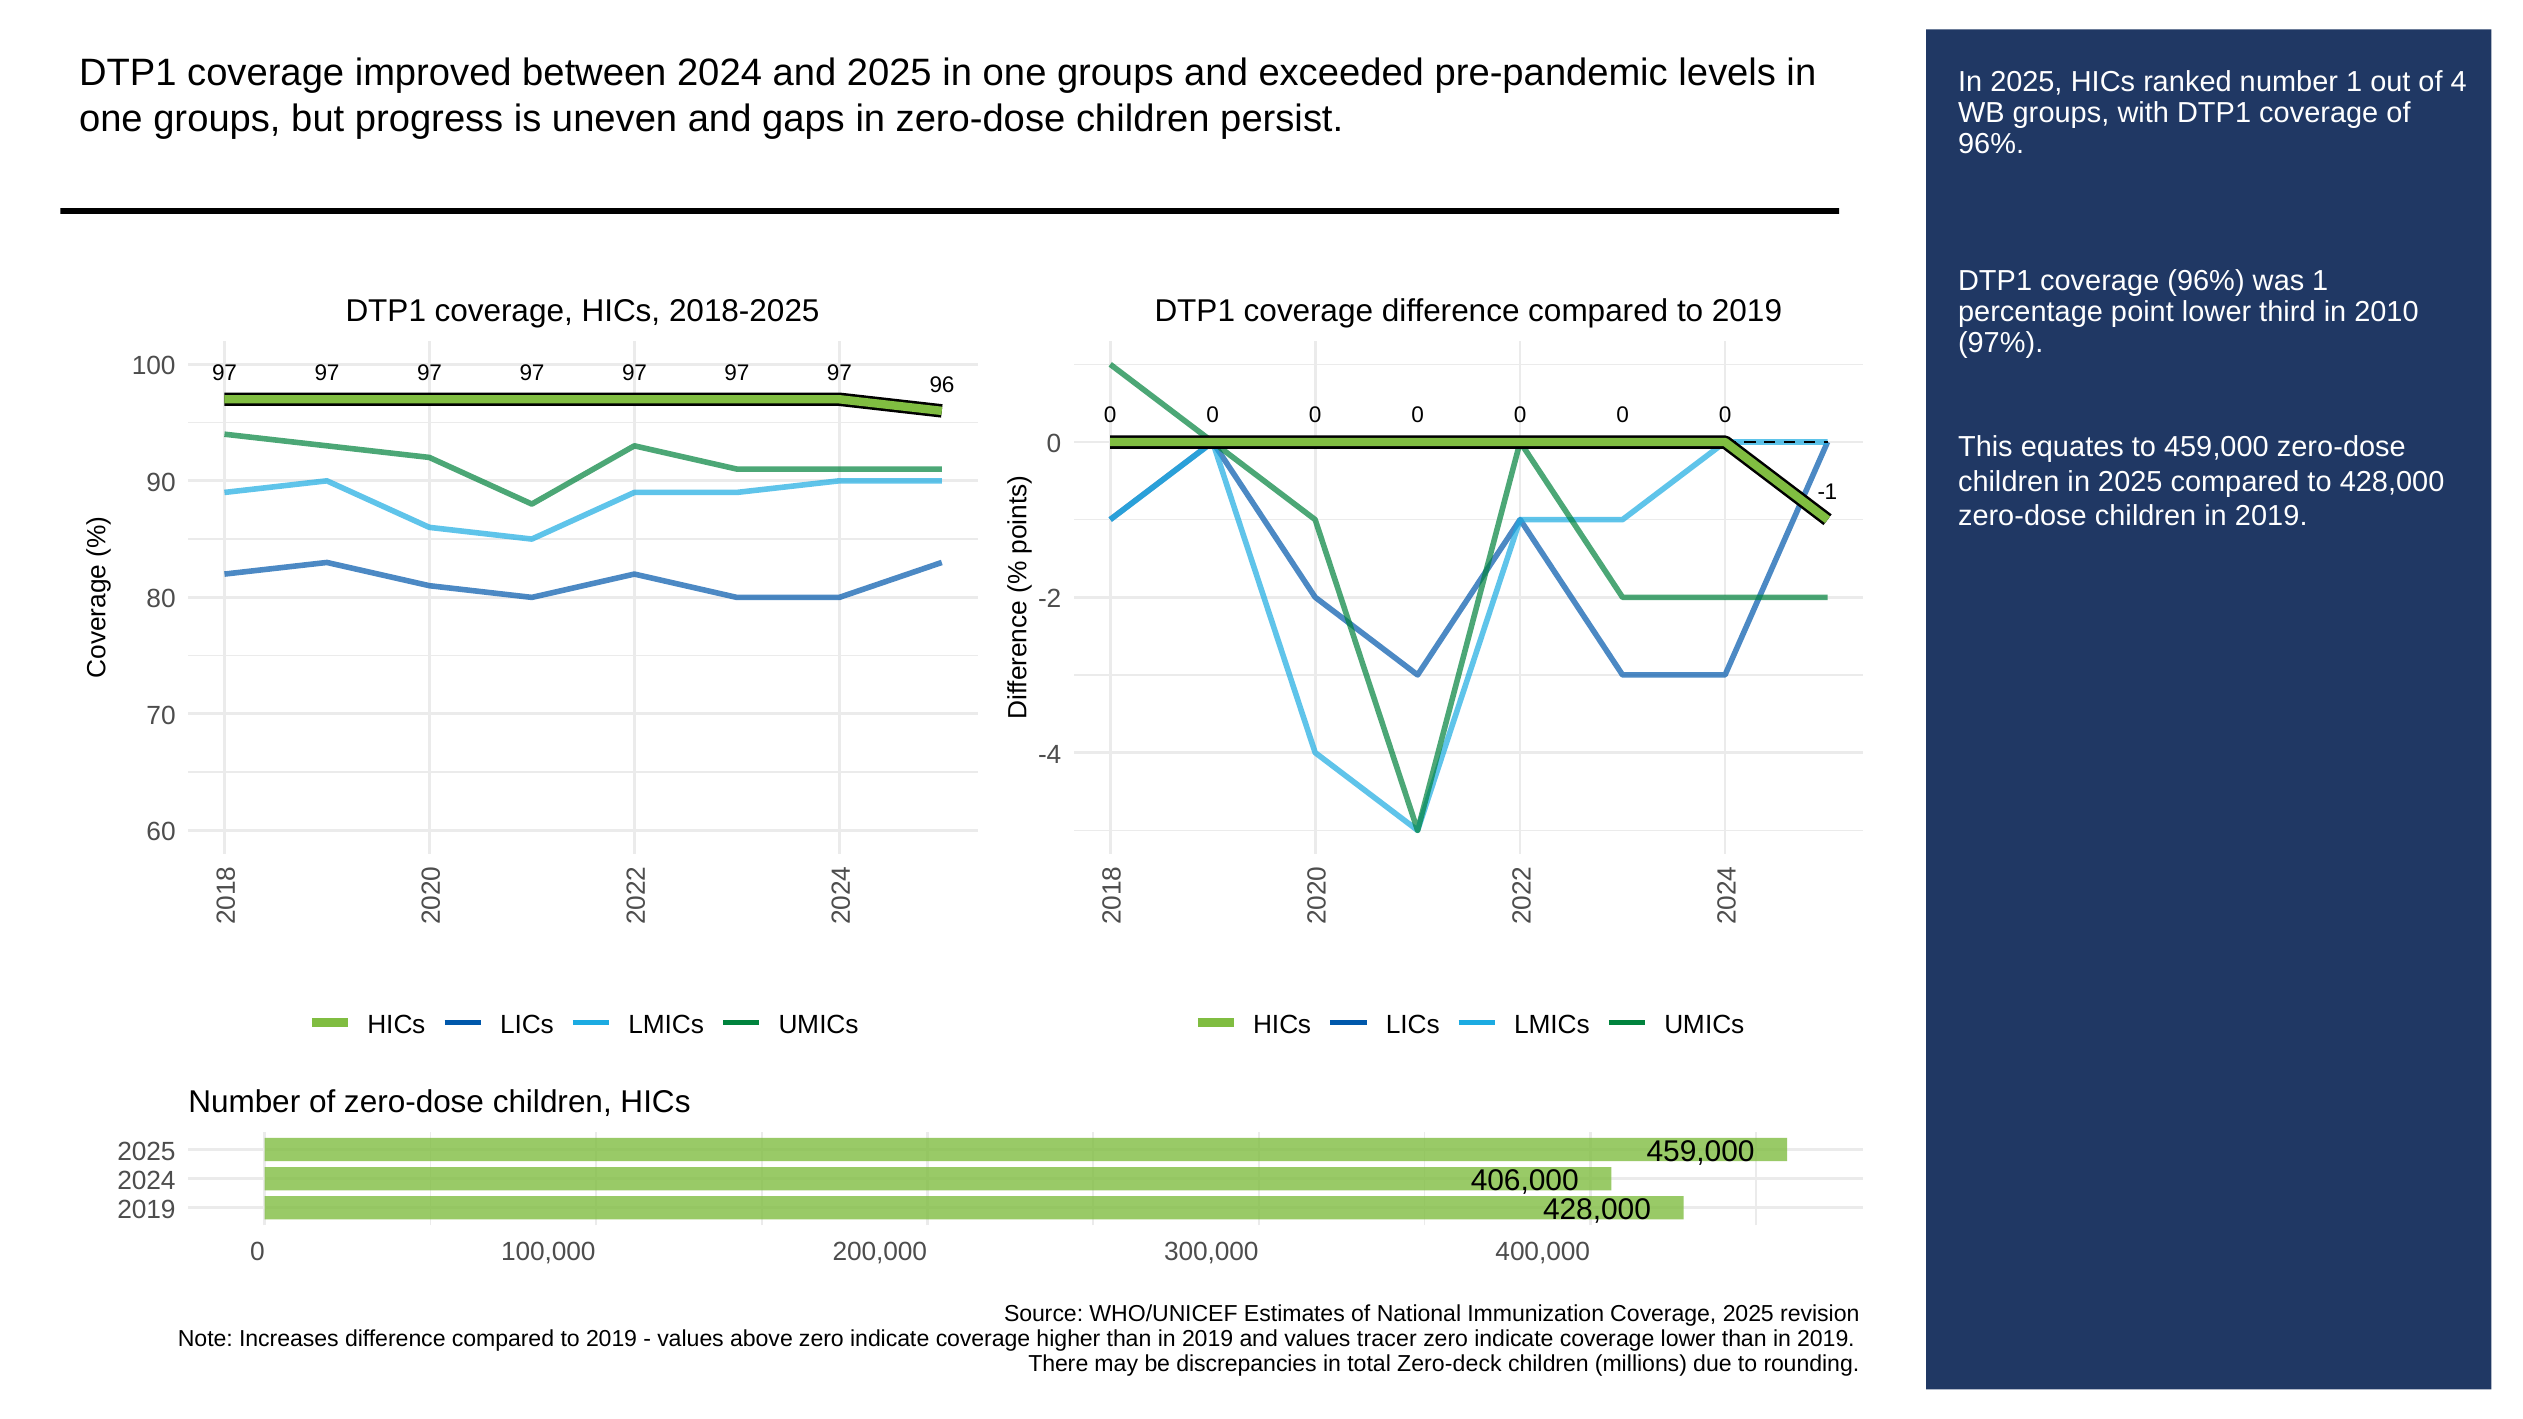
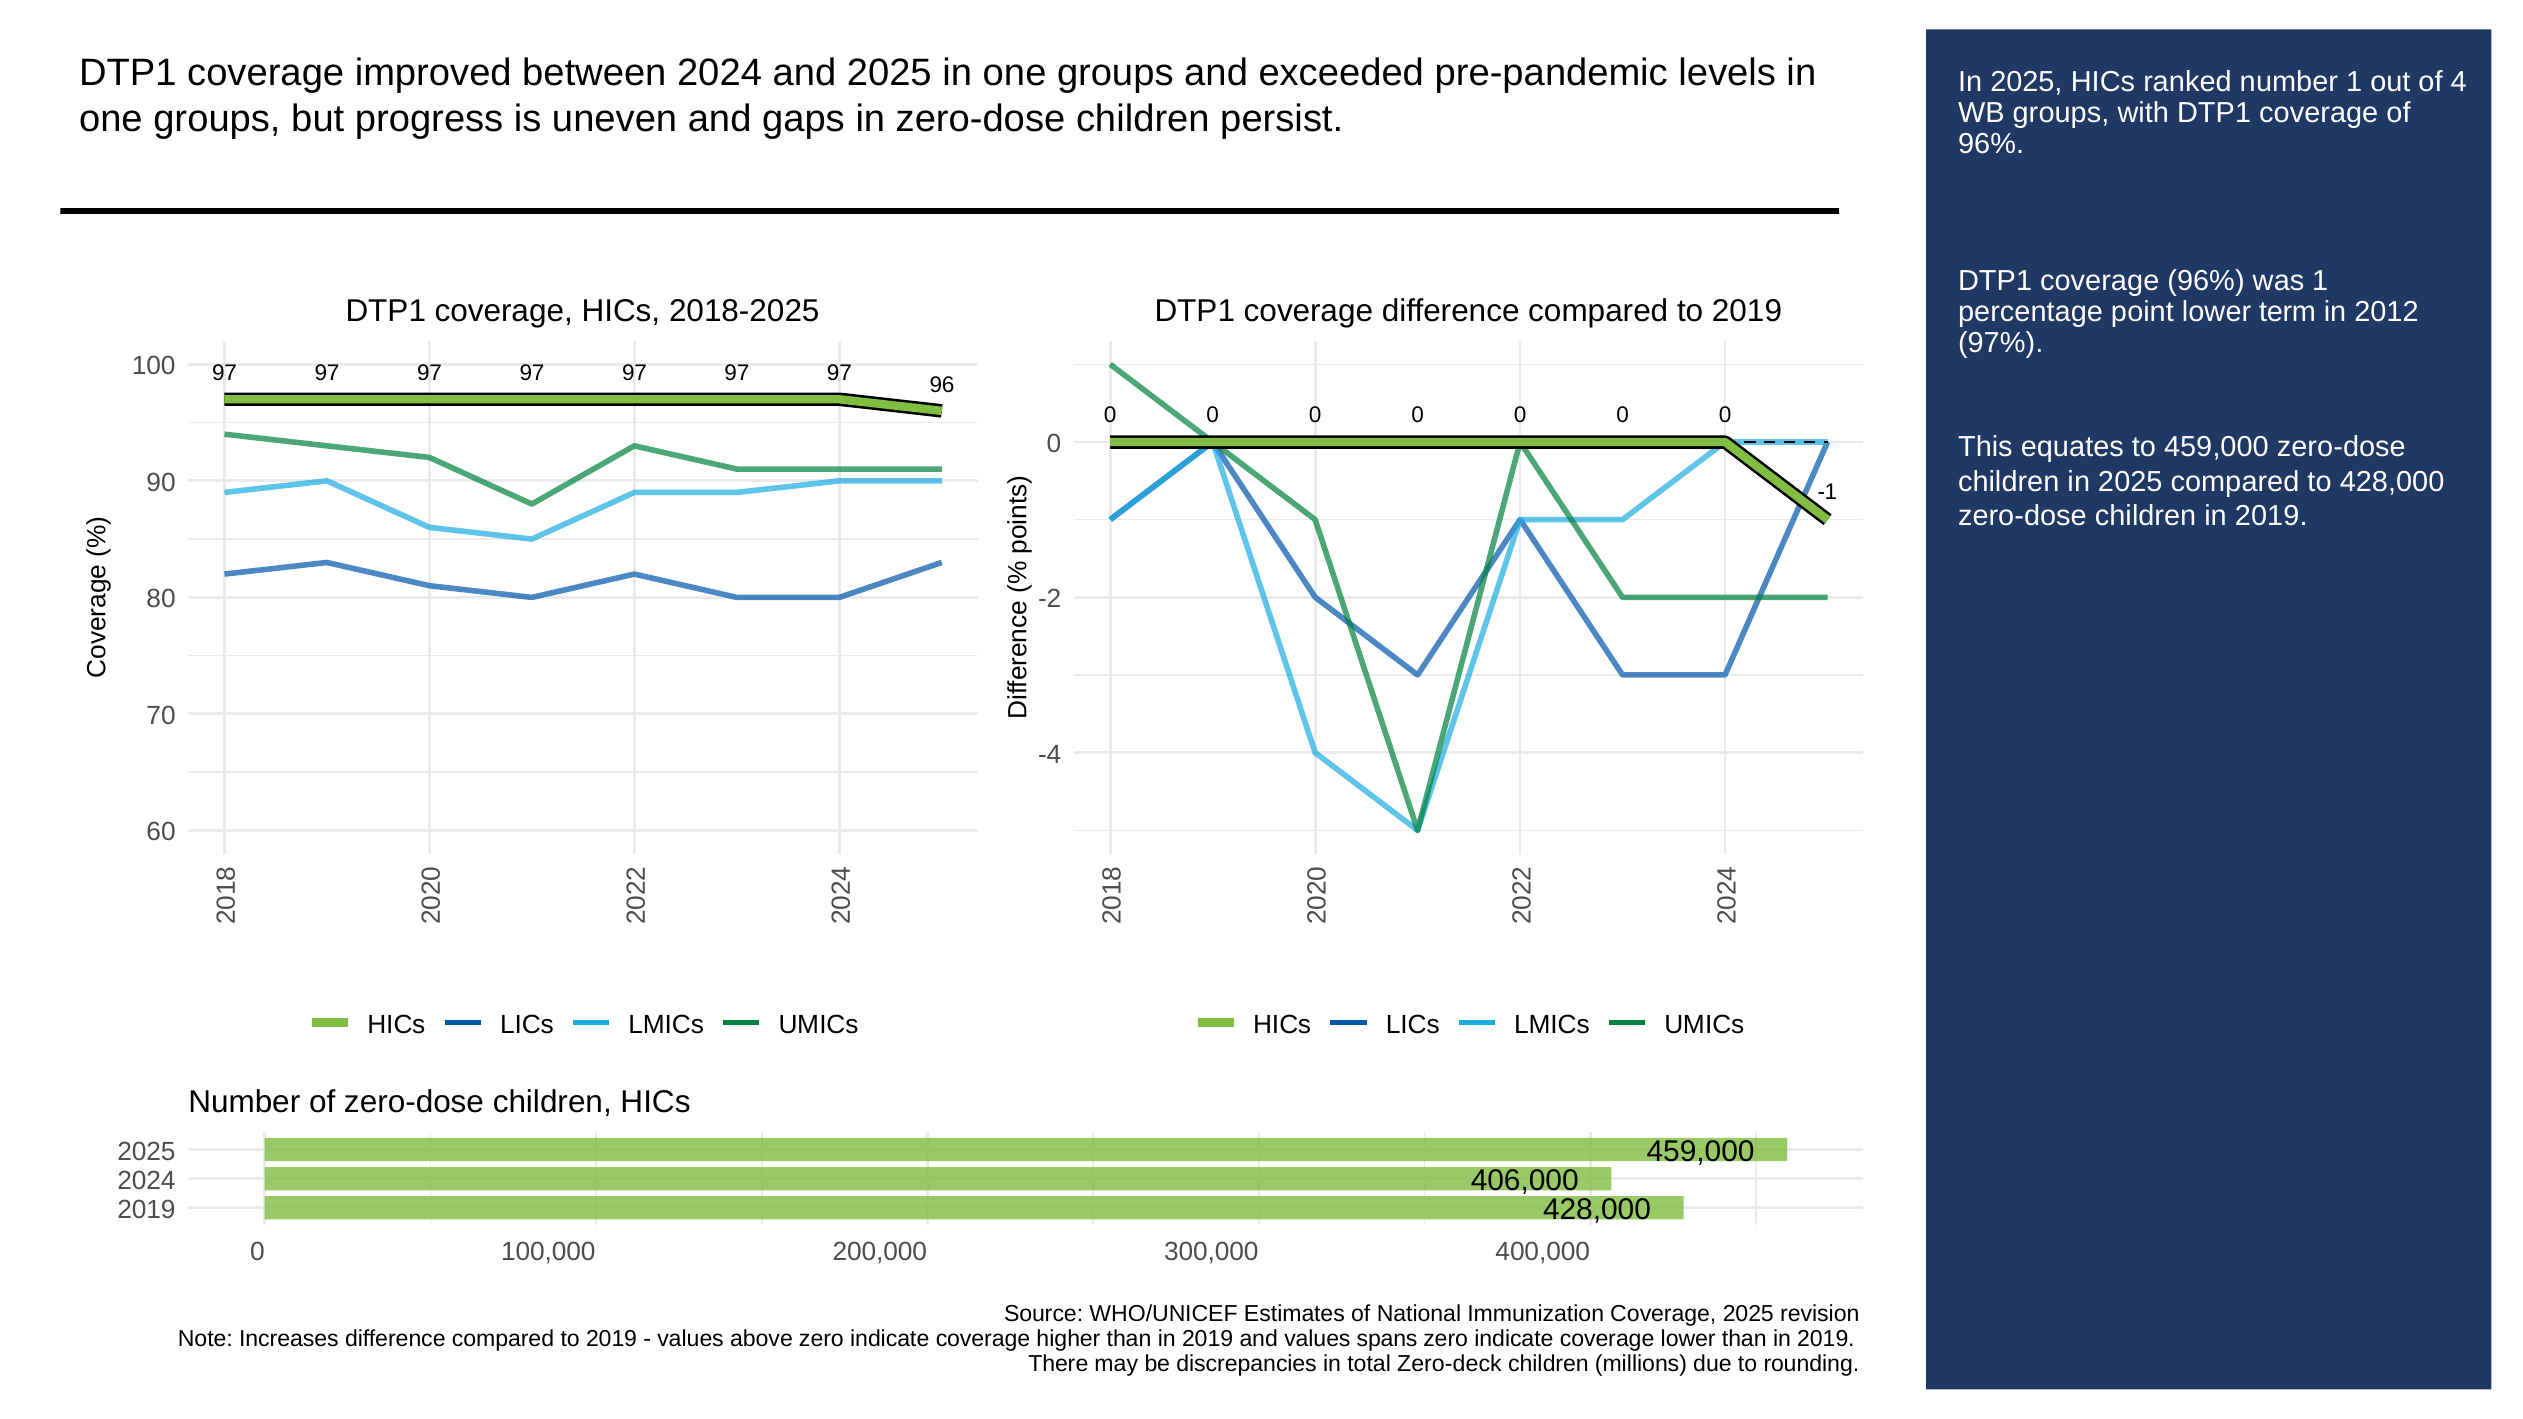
third: third -> term (2288, 312)
2010: 2010 -> 2012 (2386, 312)
tracer: tracer -> spans (1387, 1339)
